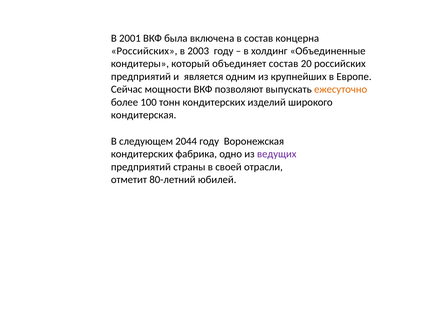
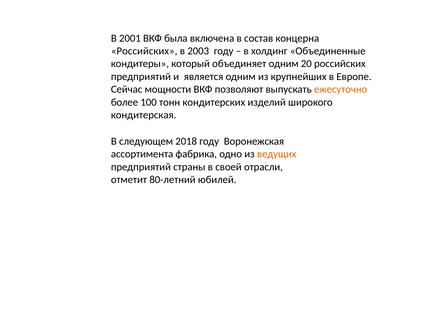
объединяет состав: состав -> одним (284, 64)
2044: 2044 -> 2018 (186, 141)
кондитерских: кондитерских -> ассортимента (142, 154)
ведущих colour: purple -> orange (277, 154)
